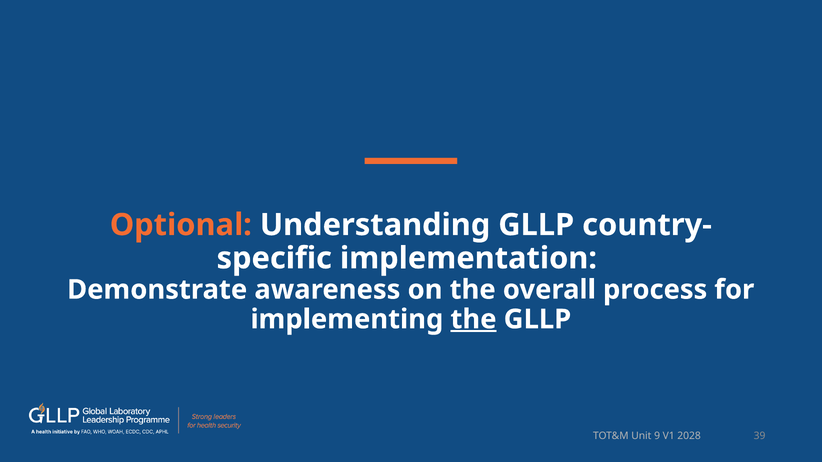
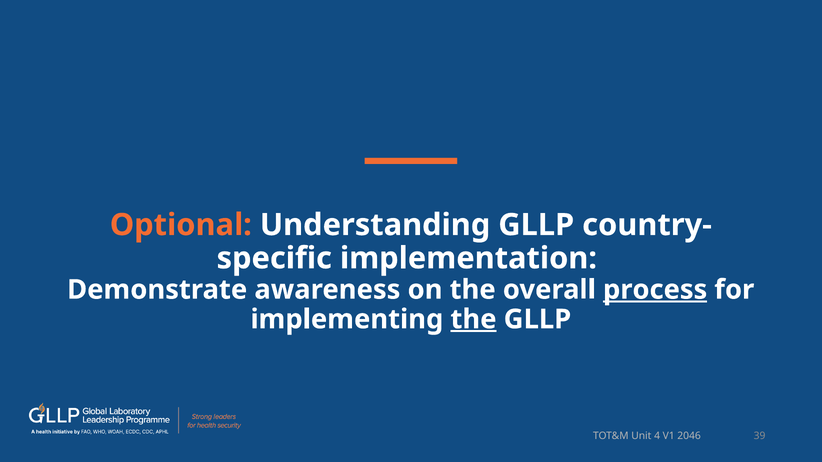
process underline: none -> present (655, 290)
9: 9 -> 4 (657, 436)
2028: 2028 -> 2046 (689, 436)
